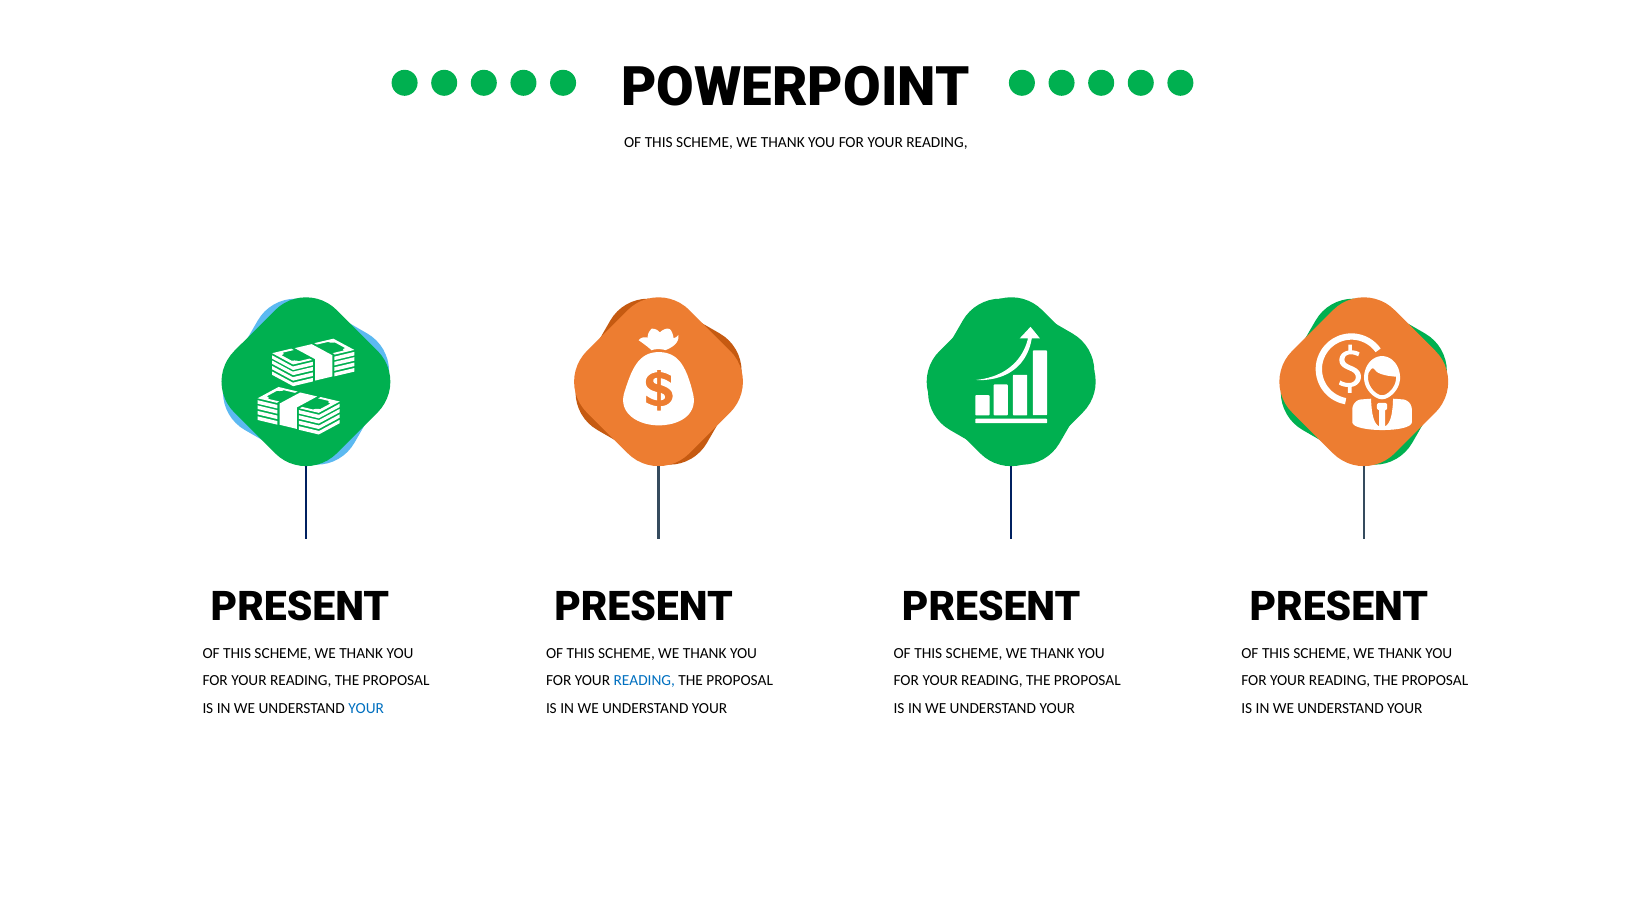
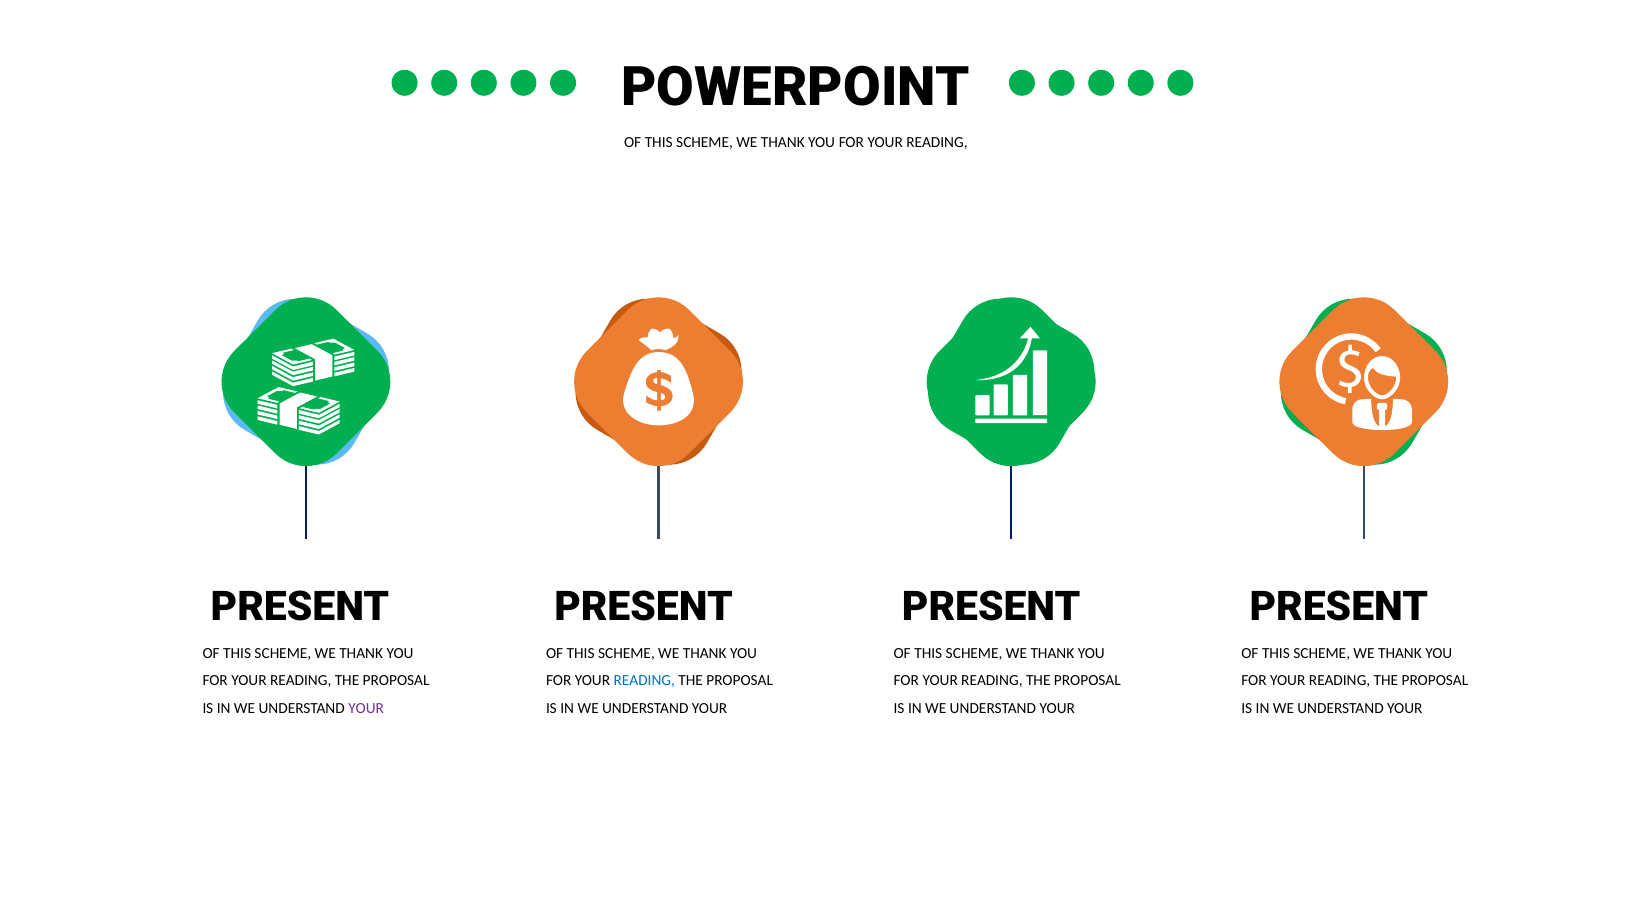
YOUR colour: blue -> purple (366, 709)
